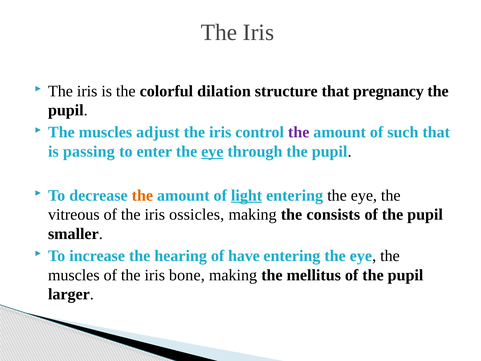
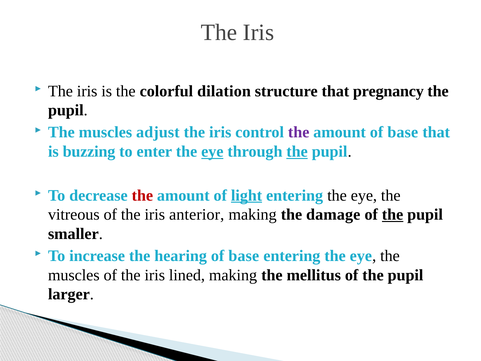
amount of such: such -> base (403, 132)
passing: passing -> buzzing (89, 151)
the underline: none -> present (297, 151)
the colour: orange -> red (142, 195)
ossicles: ossicles -> anterior (197, 214)
consists: consists -> damage (333, 214)
the underline: none -> present (393, 214)
have: have -> base (244, 256)
bone: bone -> lined (187, 275)
